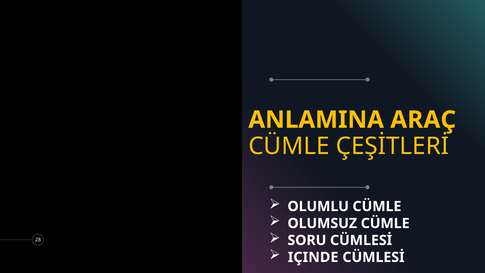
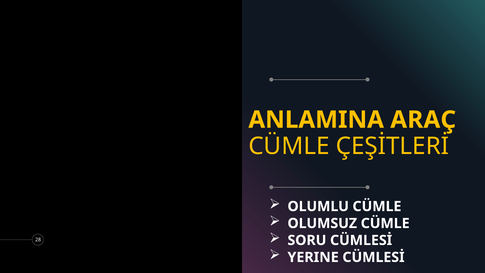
IÇINDE: IÇINDE -> YERINE (313, 257)
